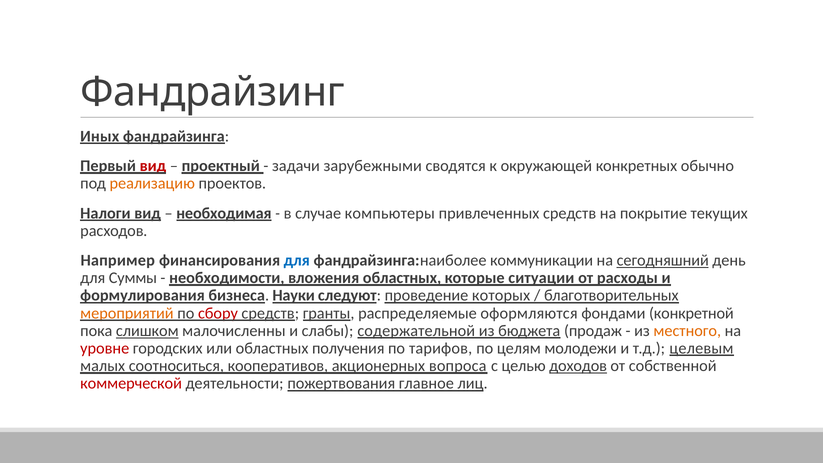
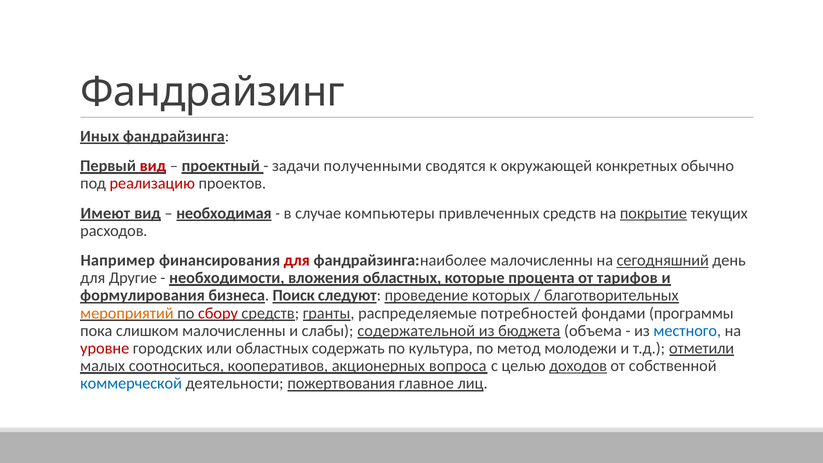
зарубежными: зарубежными -> полученными (373, 166)
реализацию colour: orange -> red (152, 184)
Налоги: Налоги -> Имеют (105, 213)
покрытие underline: none -> present (653, 213)
для colour: blue -> red (297, 260)
фандрайзинга:наиболее коммуникации: коммуникации -> малочисленны (542, 260)
Суммы: Суммы -> Другие (133, 278)
ситуации: ситуации -> процента (541, 278)
расходы: расходы -> тарифов (627, 278)
Науки: Науки -> Поиск (294, 296)
оформляются: оформляются -> потребностей (529, 313)
конкретной: конкретной -> программы (691, 313)
слишком underline: present -> none (147, 331)
продаж: продаж -> объема (593, 331)
местного colour: orange -> blue (687, 331)
получения: получения -> содержать (348, 348)
тарифов: тарифов -> культура (441, 348)
целям: целям -> метод (519, 348)
целевым: целевым -> отметили (702, 348)
коммерческой colour: red -> blue (131, 384)
